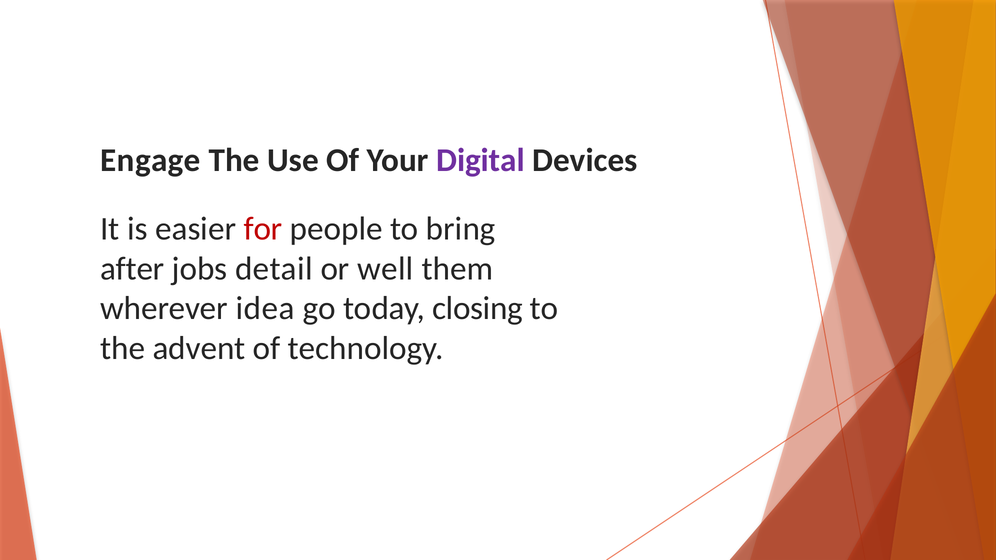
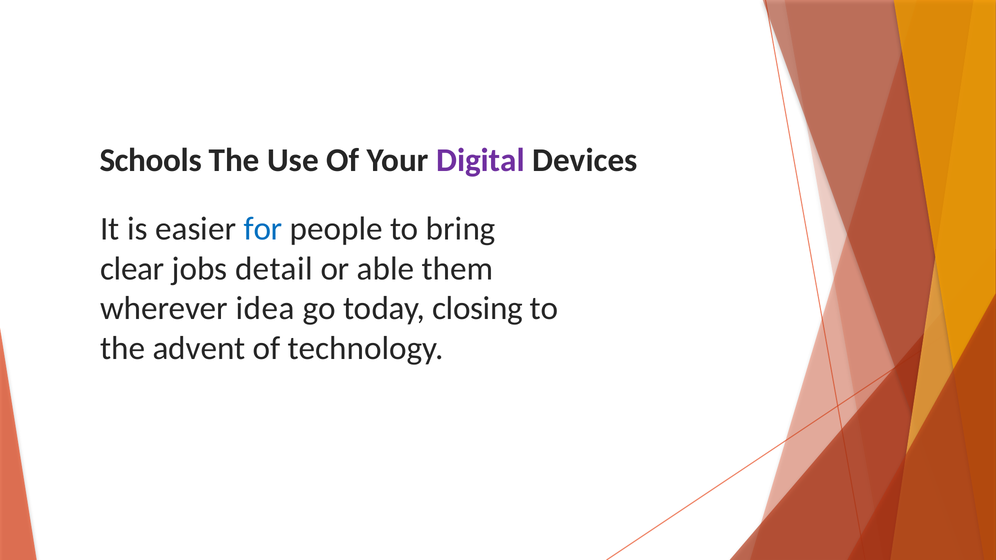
Engage: Engage -> Schools (151, 161)
for colour: red -> blue (263, 229)
after: after -> clear (132, 269)
well: well -> able (386, 269)
